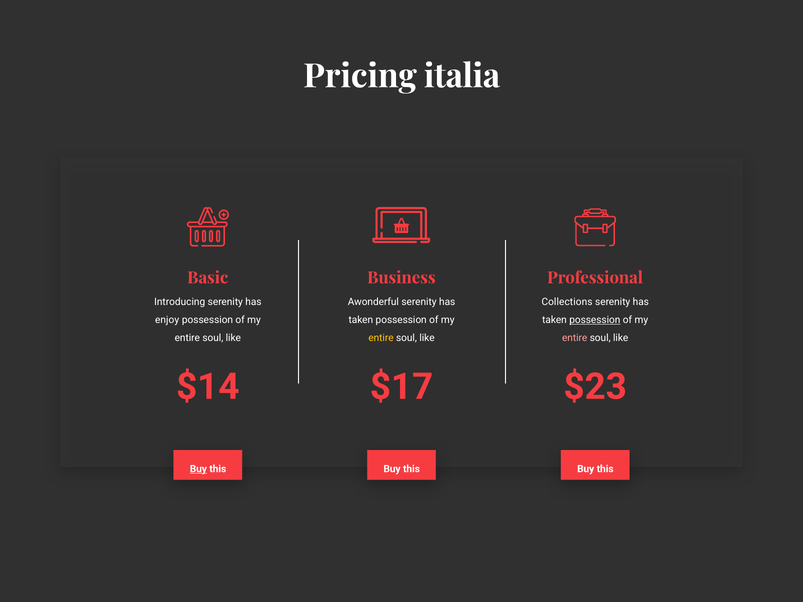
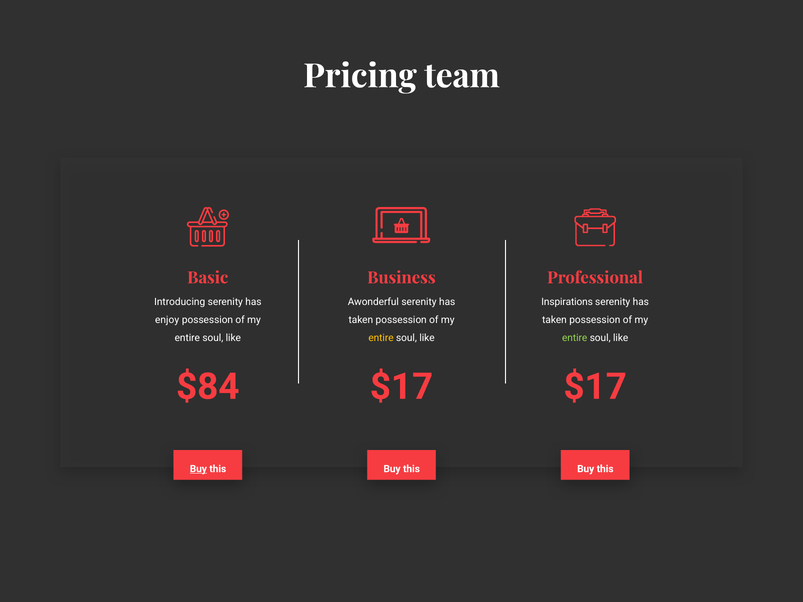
italia: italia -> team (462, 76)
Collections: Collections -> Inspirations (567, 302)
possession underline: present -> none (595, 320)
entire colour: pink -> light green (575, 338)
$14: $14 -> $84 (208, 387)
$17 $23: $23 -> $17 (595, 387)
